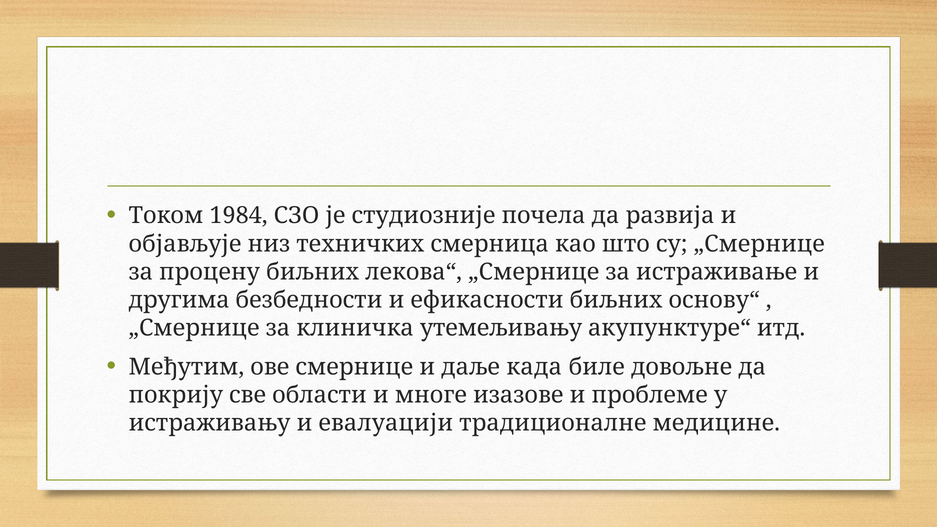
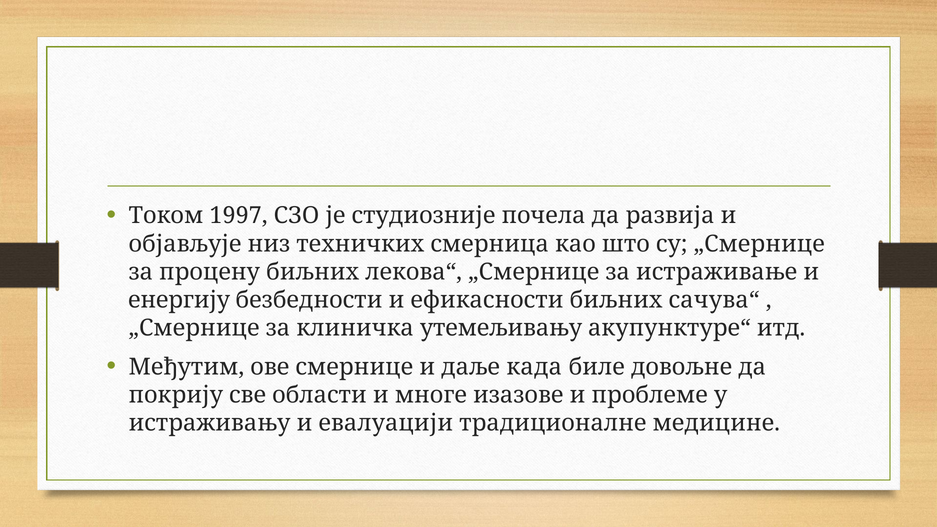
1984: 1984 -> 1997 (239, 216)
другима: другима -> енергију (179, 300)
основу“: основу“ -> сачува“ (714, 300)
